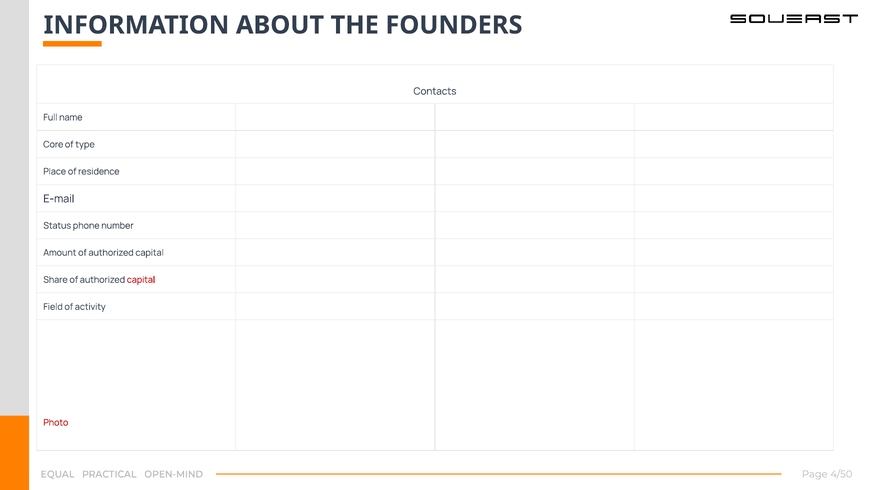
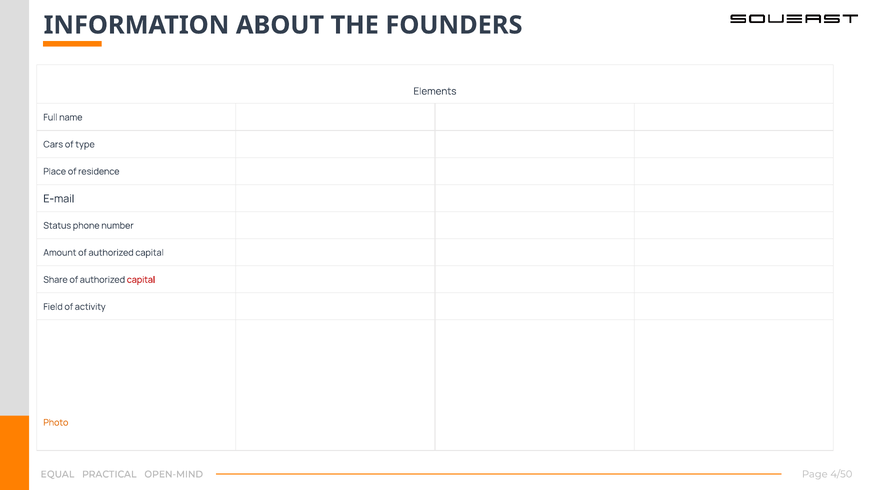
Contacts: Contacts -> Elements (435, 91)
Core: Core -> Cars (53, 144)
Photo colour: red -> orange (56, 422)
